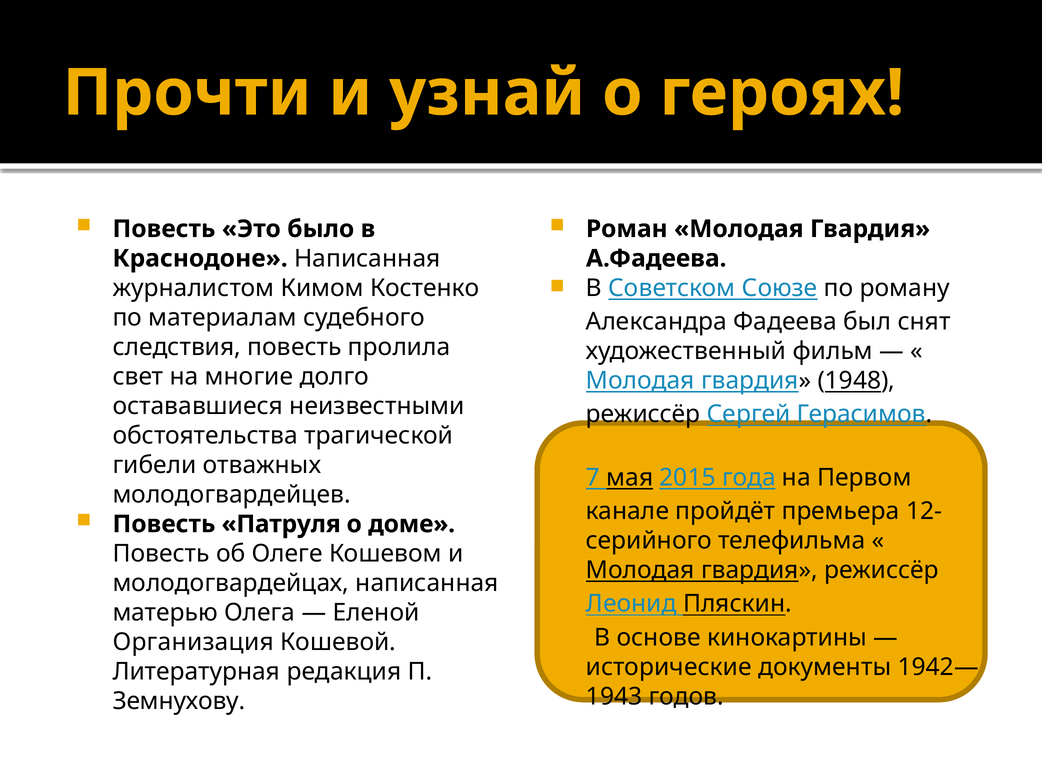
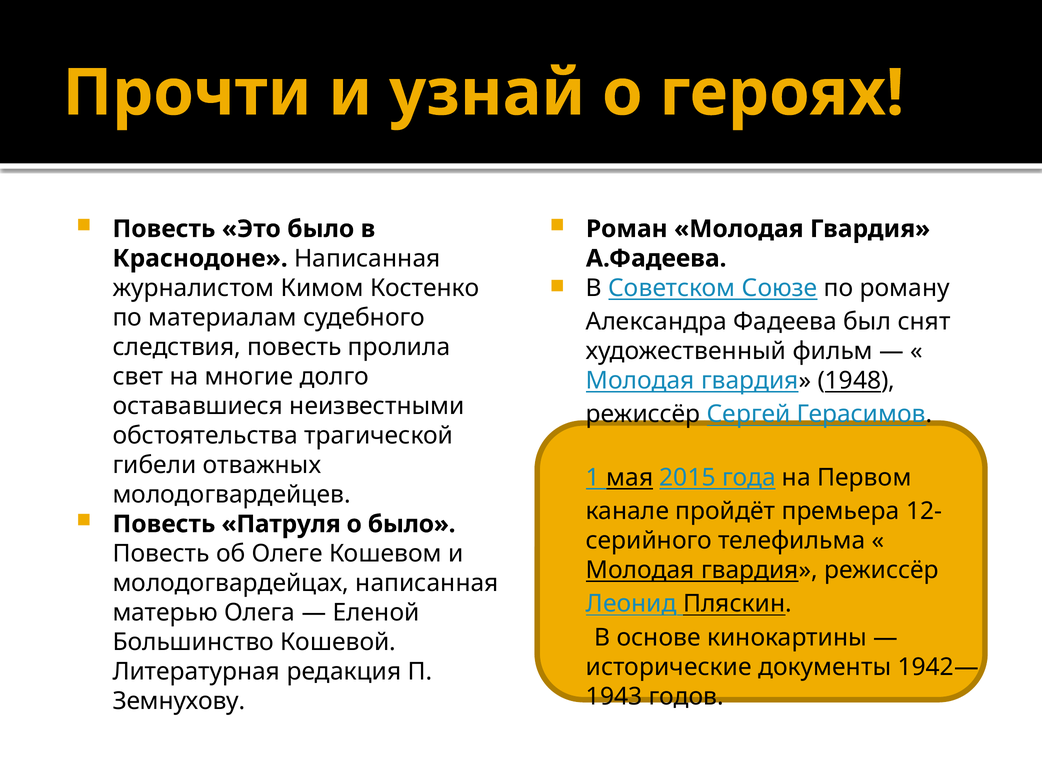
7: 7 -> 1 (593, 478)
о доме: доме -> было (412, 524)
Организация: Организация -> Большинство (193, 643)
